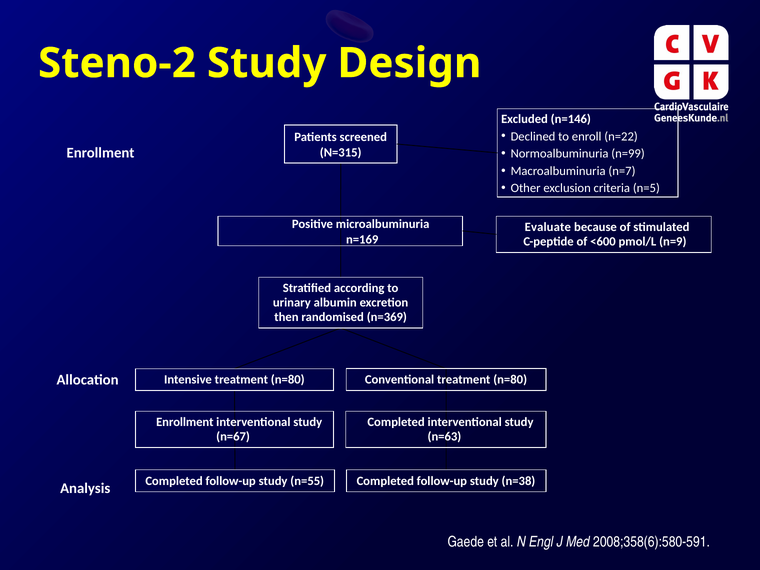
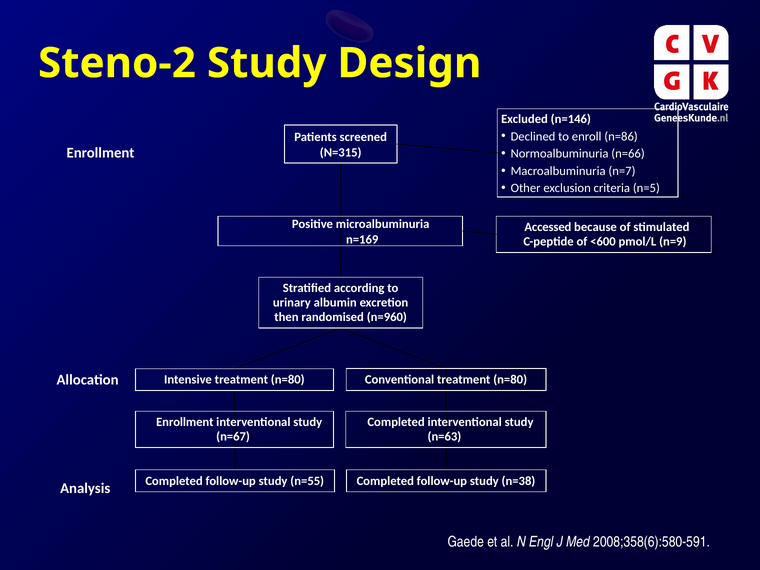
n=22: n=22 -> n=86 (621, 136)
n=99: n=99 -> n=66 (628, 154)
Evaluate: Evaluate -> Accessed (548, 227)
n=369: n=369 -> n=960 (387, 317)
